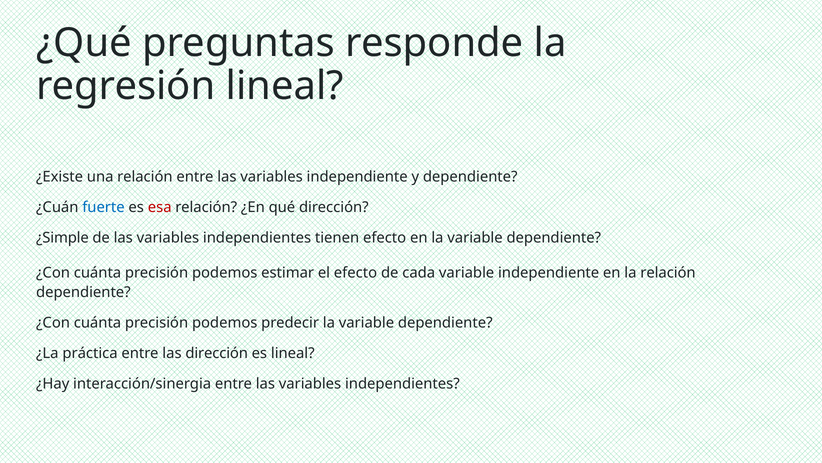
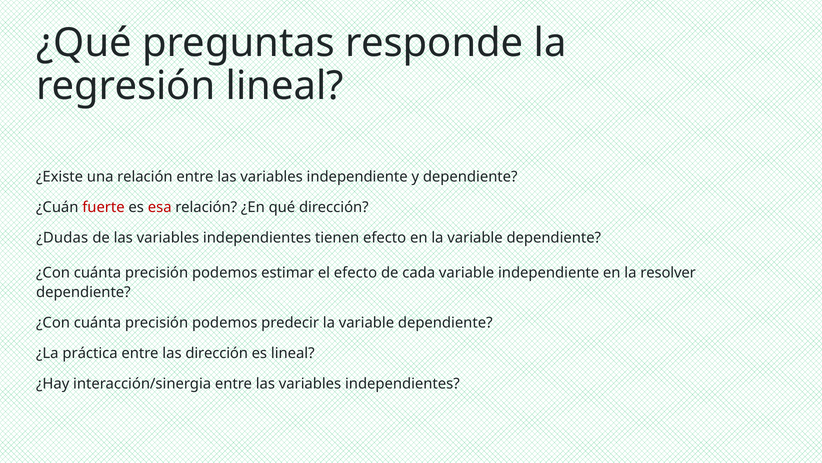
fuerte colour: blue -> red (103, 207)
¿Simple: ¿Simple -> ¿Dudas (62, 237)
la relación: relación -> resolver (668, 273)
